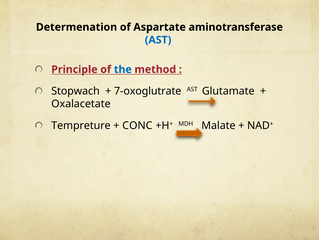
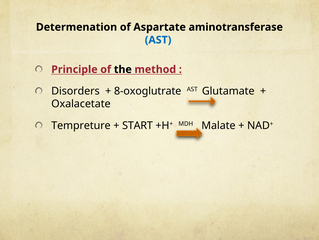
the colour: blue -> black (123, 69)
Stopwach: Stopwach -> Disorders (75, 91)
7-oxoglutrate: 7-oxoglutrate -> 8-oxoglutrate (148, 91)
CONC: CONC -> START (137, 125)
